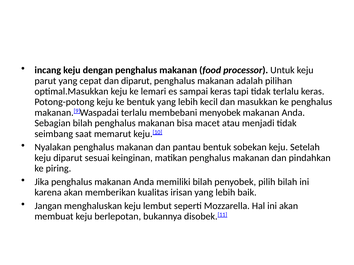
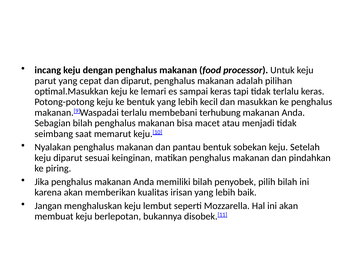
menyobek: menyobek -> terhubung (220, 113)
